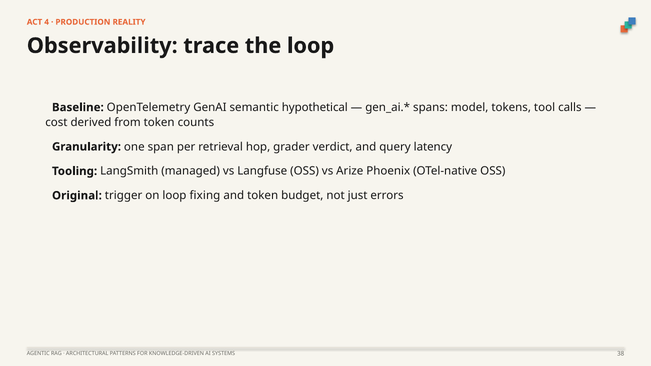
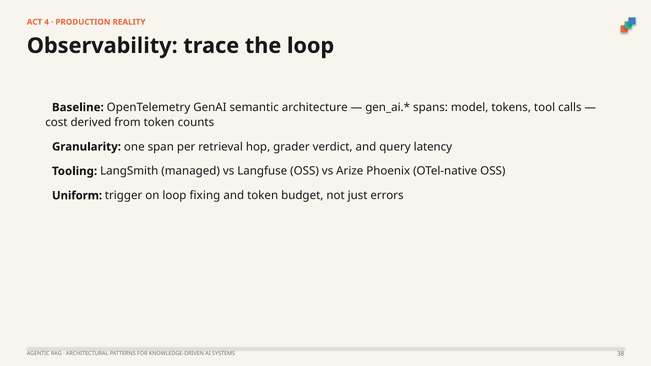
hypothetical: hypothetical -> architecture (315, 107)
Original: Original -> Uniform (77, 196)
